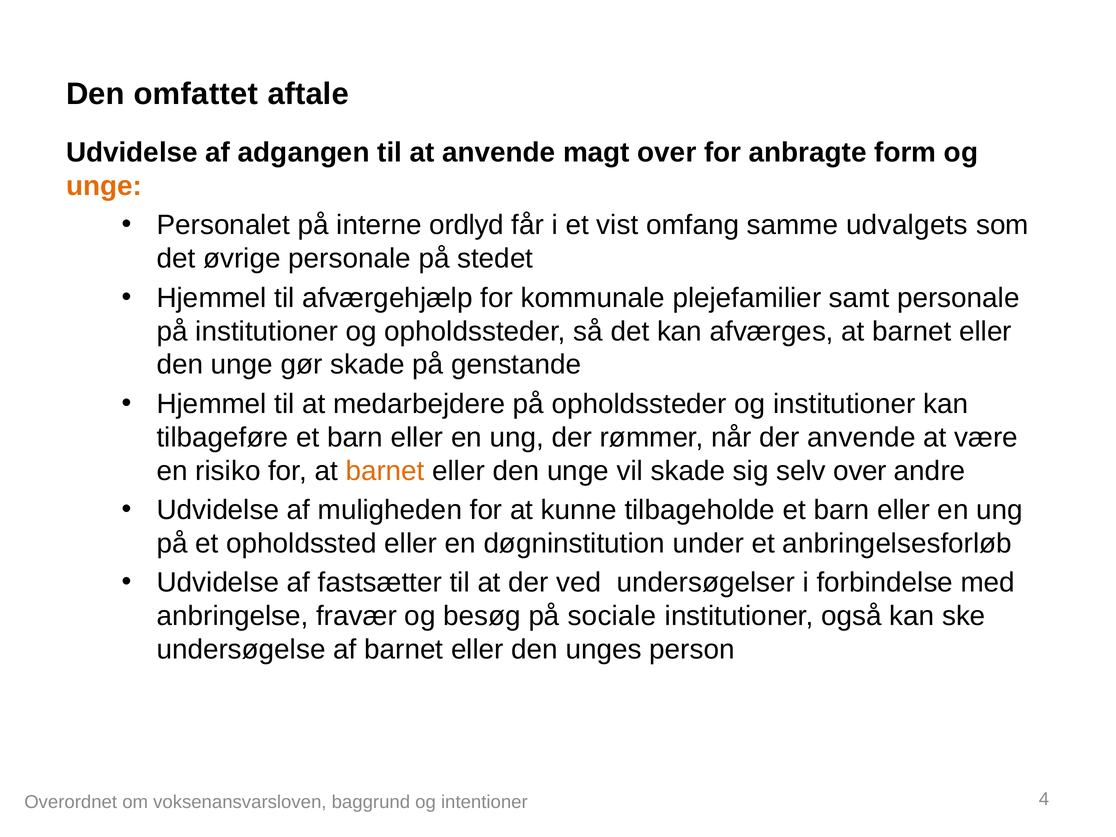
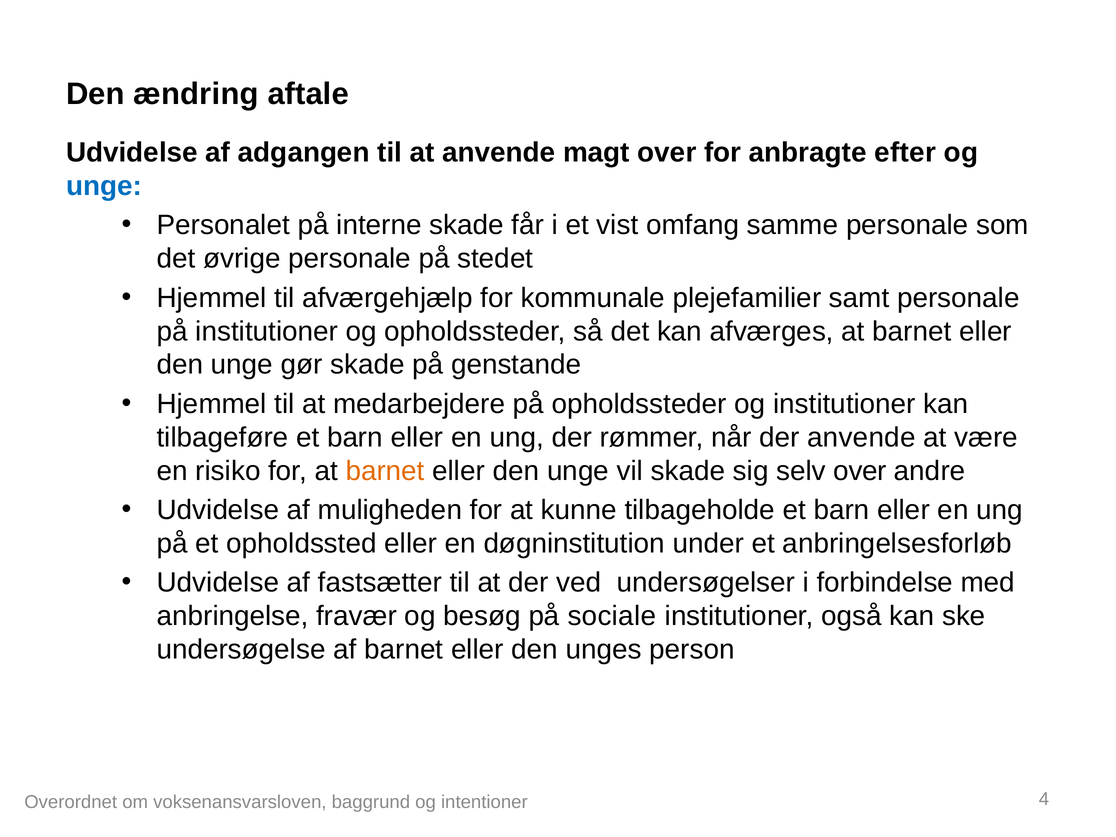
omfattet: omfattet -> ændring (196, 94)
form: form -> efter (905, 153)
unge colour: orange -> blue (104, 186)
interne ordlyd: ordlyd -> skade (467, 225)
samme udvalgets: udvalgets -> personale (907, 225)
